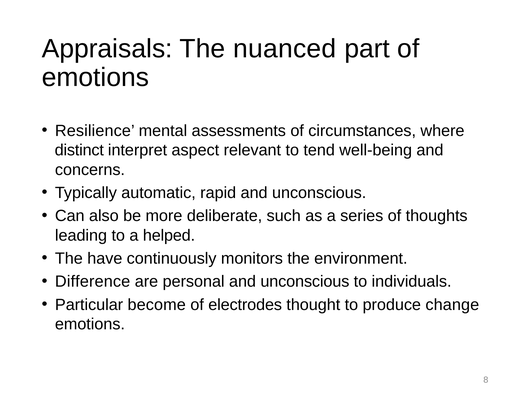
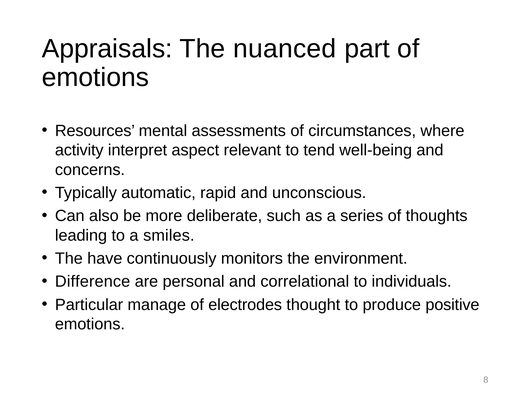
Resilience: Resilience -> Resources (95, 131)
distinct: distinct -> activity (79, 150)
helped: helped -> smiles (169, 235)
personal and unconscious: unconscious -> correlational (305, 281)
become: become -> manage (157, 304)
change: change -> positive (452, 304)
